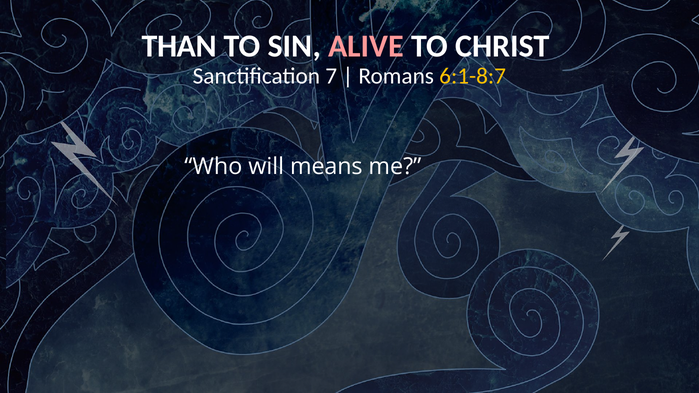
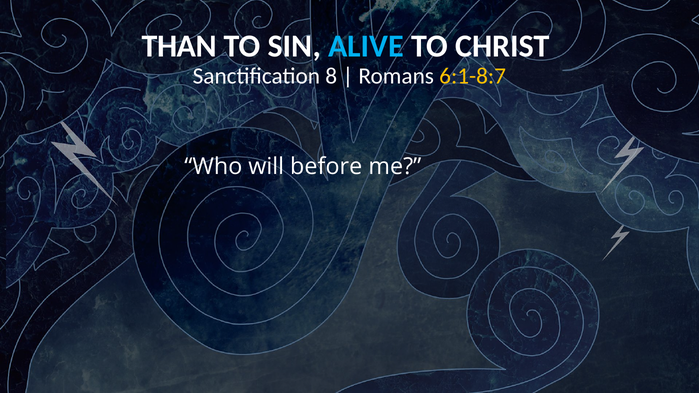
ALIVE colour: pink -> light blue (366, 46)
7: 7 -> 8 (331, 76)
means: means -> before (326, 167)
